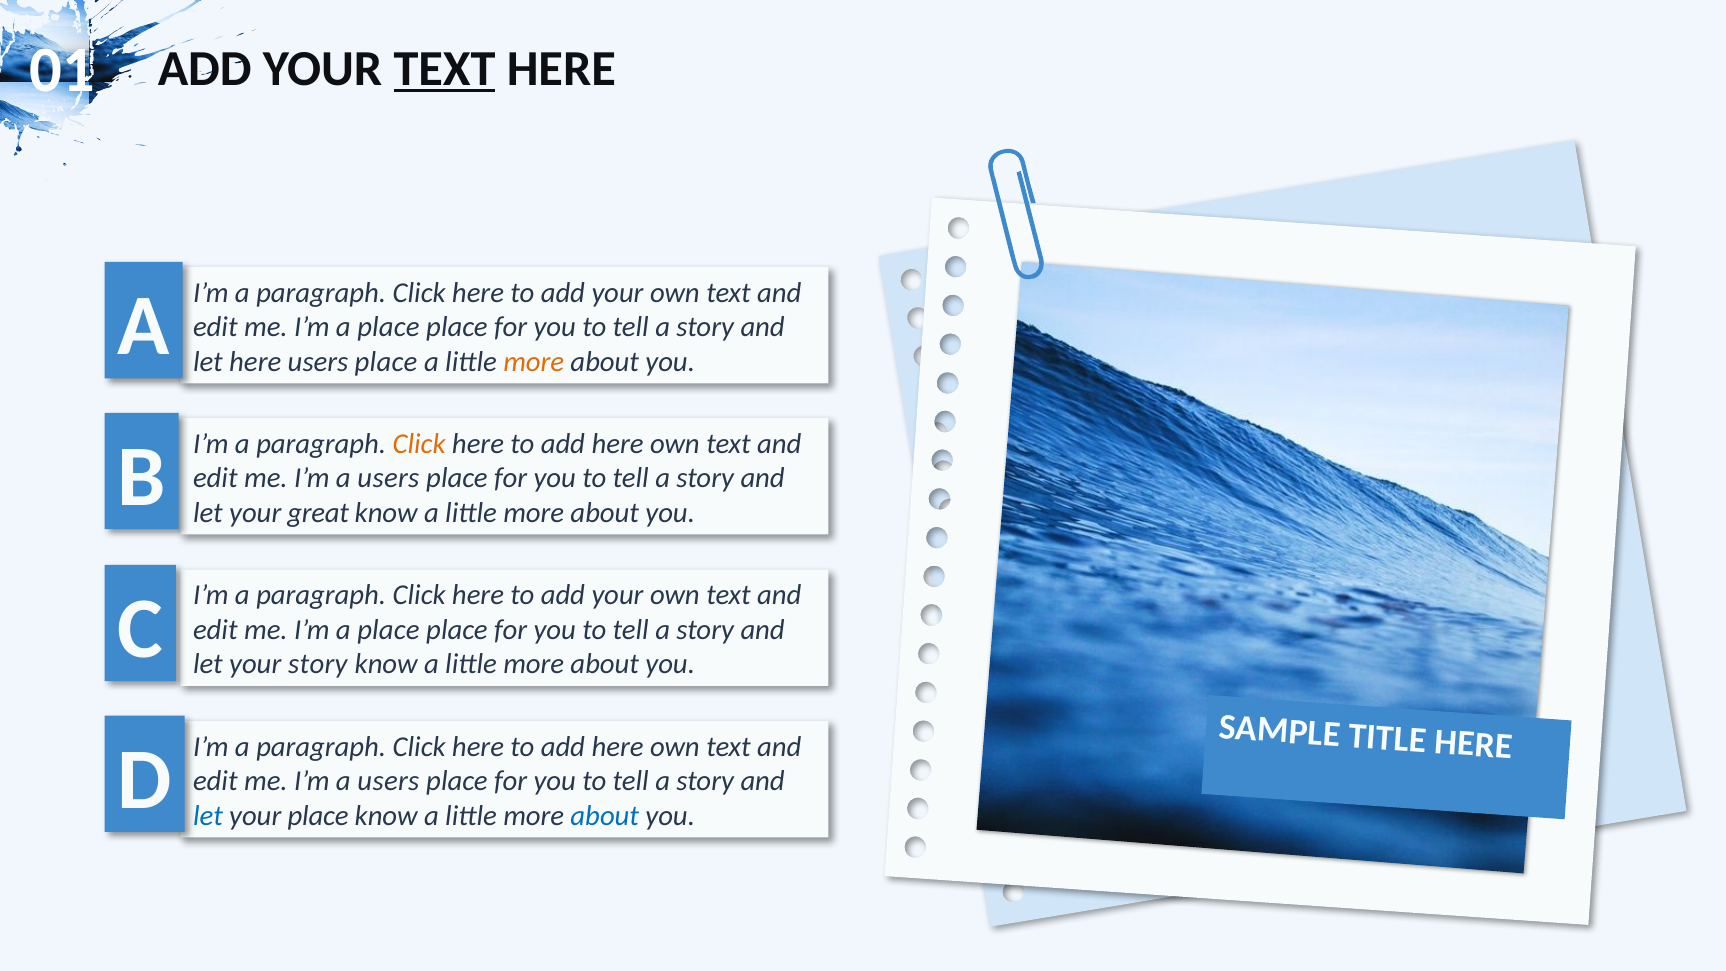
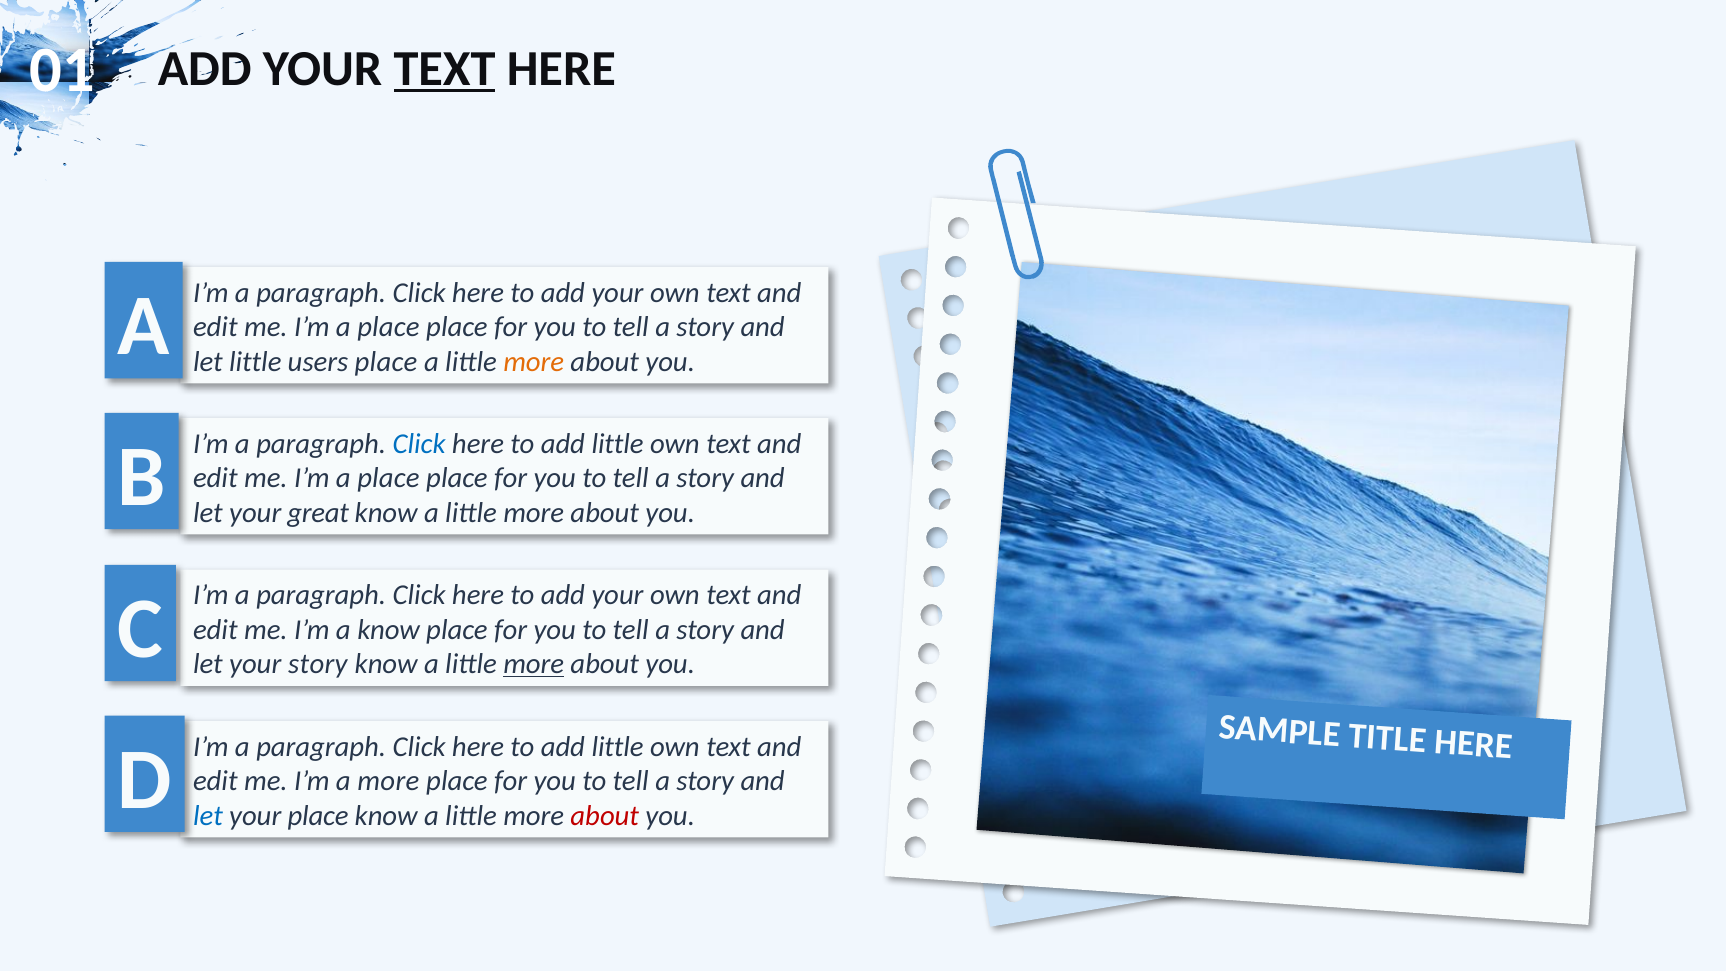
let here: here -> little (255, 362)
Click colour: orange -> blue (419, 444)
here: here -> little (618, 444)
users: users -> place (388, 478)
place: place -> know (389, 630)
more underline: none -> present (534, 664)
here: here -> little (618, 747)
users: users -> more (388, 781)
about colour: blue -> red (605, 816)
